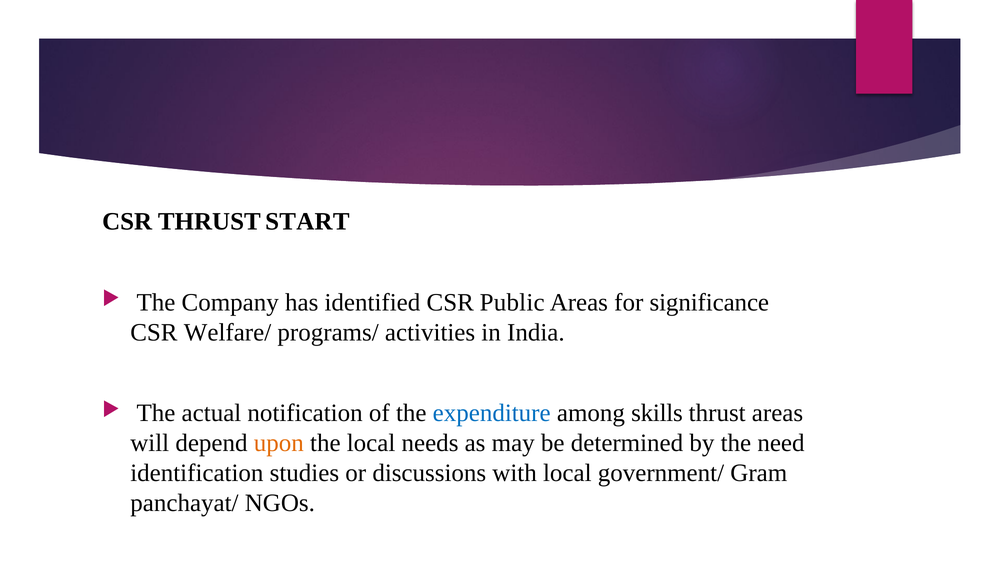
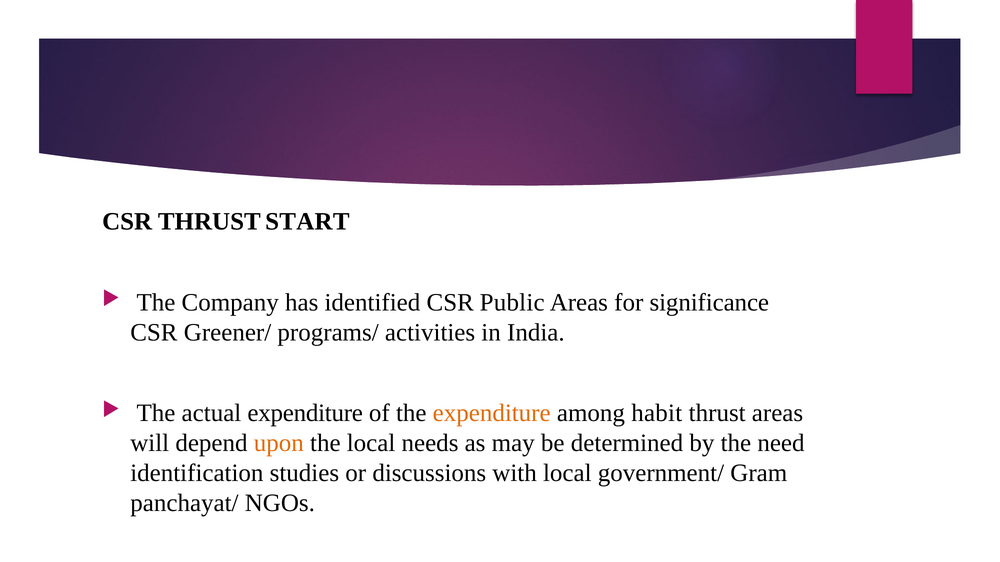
Welfare/: Welfare/ -> Greener/ (228, 333)
actual notification: notification -> expenditure (305, 413)
expenditure colour: blue -> orange (492, 413)
skills: skills -> habit (657, 413)
